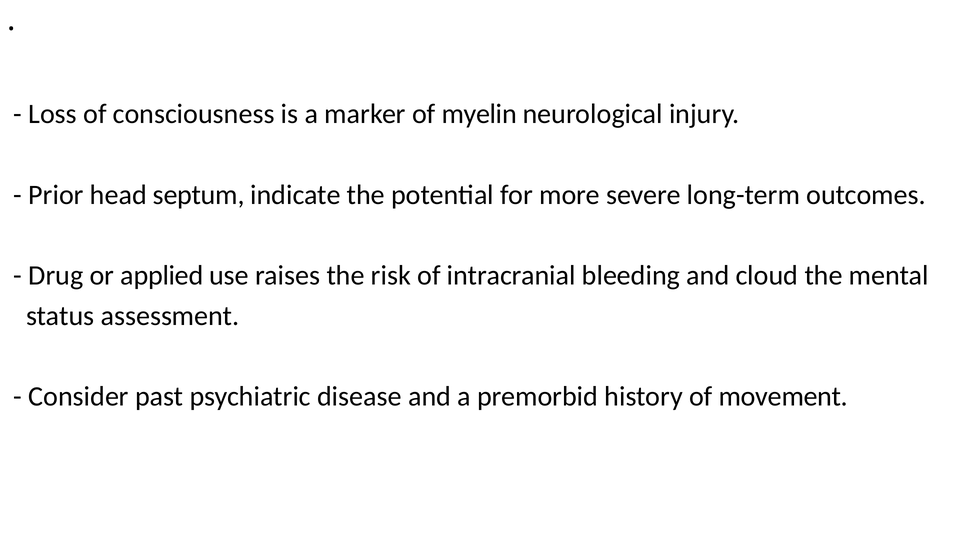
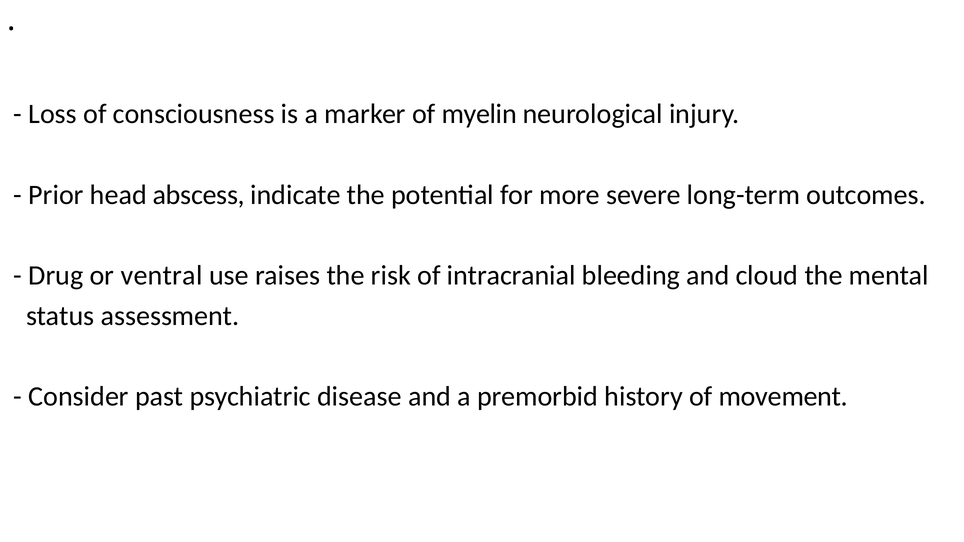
septum: septum -> abscess (199, 195)
applied: applied -> ventral (162, 276)
